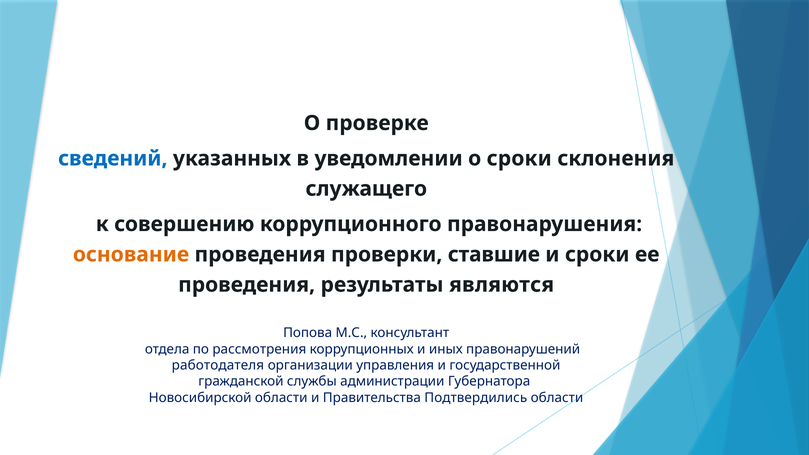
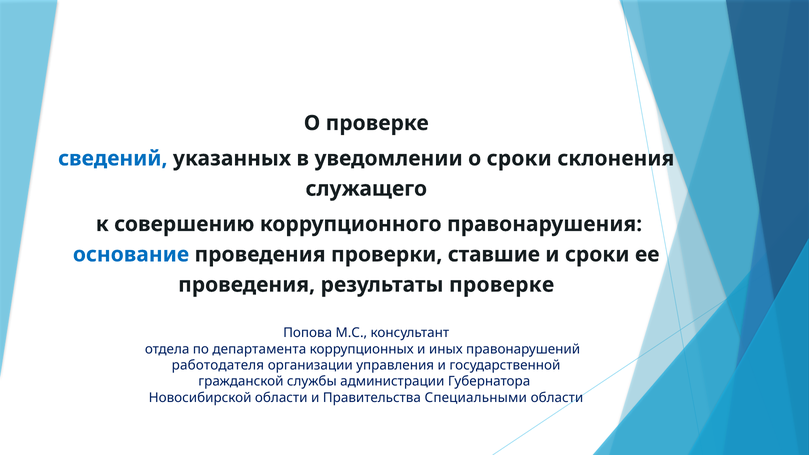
основание colour: orange -> blue (131, 254)
результаты являются: являются -> проверке (502, 285)
рассмотрения: рассмотрения -> департамента (259, 349)
Подтвердились: Подтвердились -> Специальными (476, 398)
